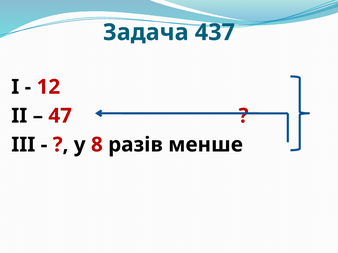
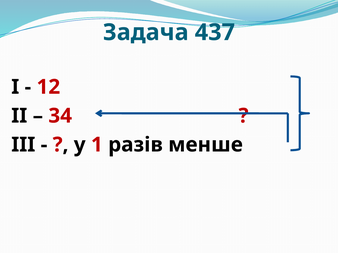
47: 47 -> 34 (60, 116)
8: 8 -> 1 (97, 145)
